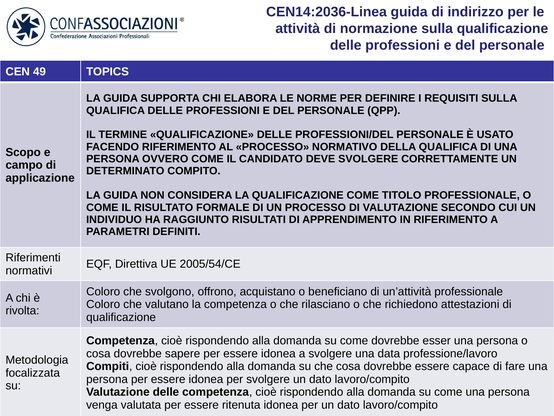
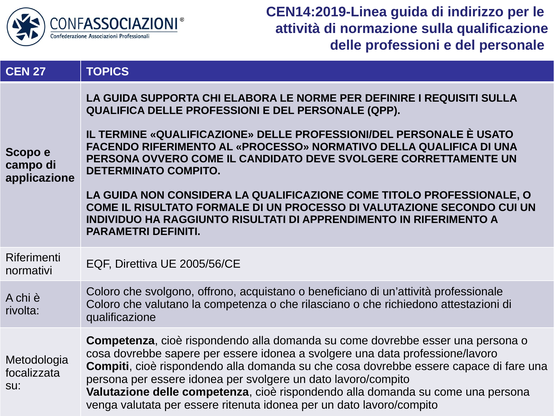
CEN14:2036-Linea: CEN14:2036-Linea -> CEN14:2019-Linea (326, 12)
49: 49 -> 27 (39, 72)
2005/54/CE: 2005/54/CE -> 2005/56/CE (210, 264)
